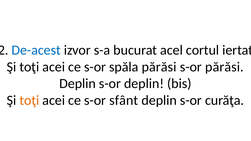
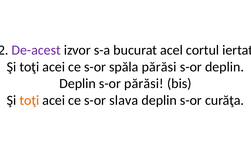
De-acest colour: blue -> purple (36, 50)
s-or părăsi: părăsi -> deplin (224, 67)
s-or deplin: deplin -> părăsi (144, 84)
sfânt: sfânt -> slava (124, 100)
